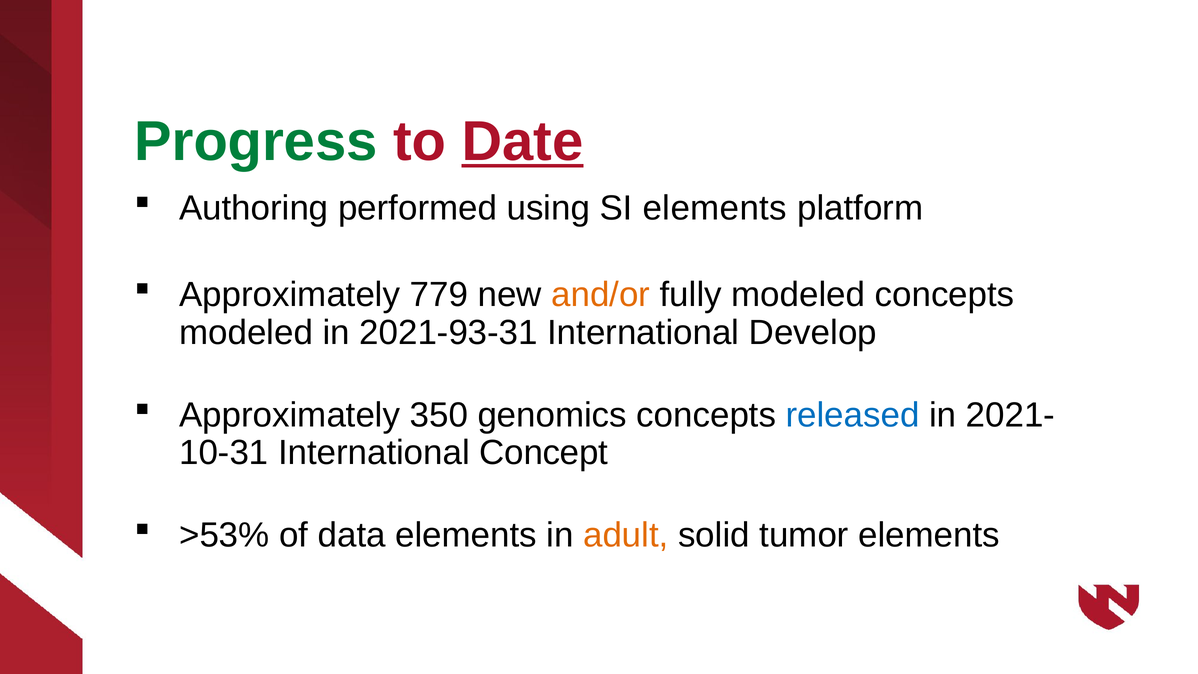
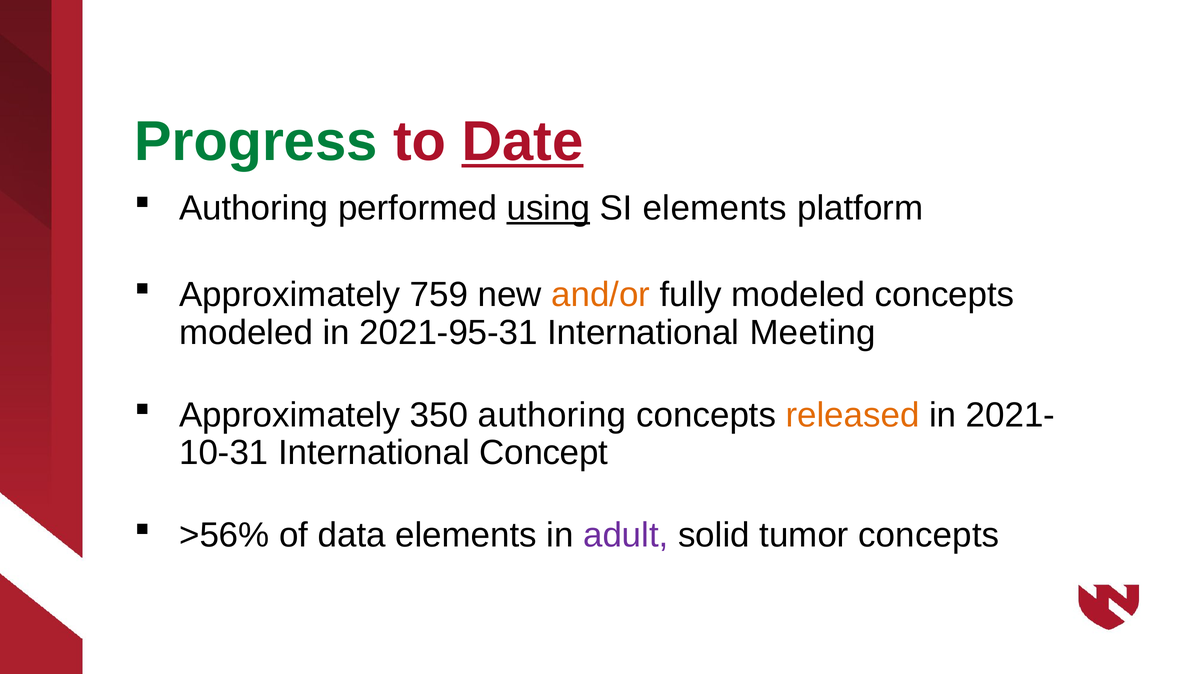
using underline: none -> present (548, 208)
779: 779 -> 759 (439, 295)
2021-93-31: 2021-93-31 -> 2021-95-31 (449, 333)
Develop: Develop -> Meeting (813, 333)
350 genomics: genomics -> authoring (552, 415)
released colour: blue -> orange (853, 415)
>53%: >53% -> >56% (224, 535)
adult colour: orange -> purple (626, 535)
tumor elements: elements -> concepts (929, 535)
